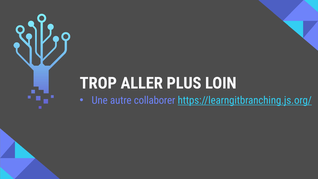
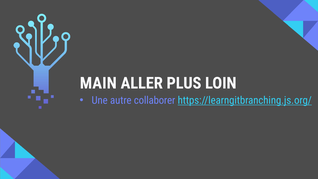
TROP: TROP -> MAIN (98, 83)
